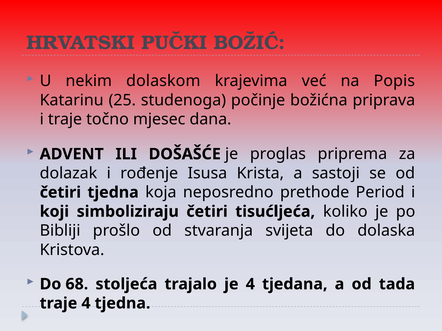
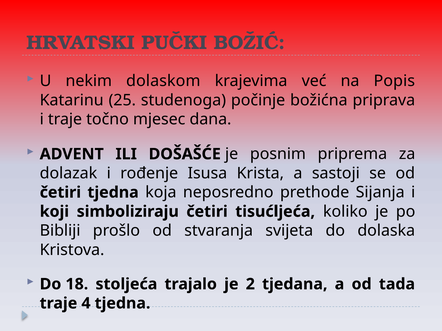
proglas: proglas -> posnim (278, 154)
Period: Period -> Sijanja (380, 193)
68: 68 -> 18 (77, 285)
je 4: 4 -> 2 (250, 285)
